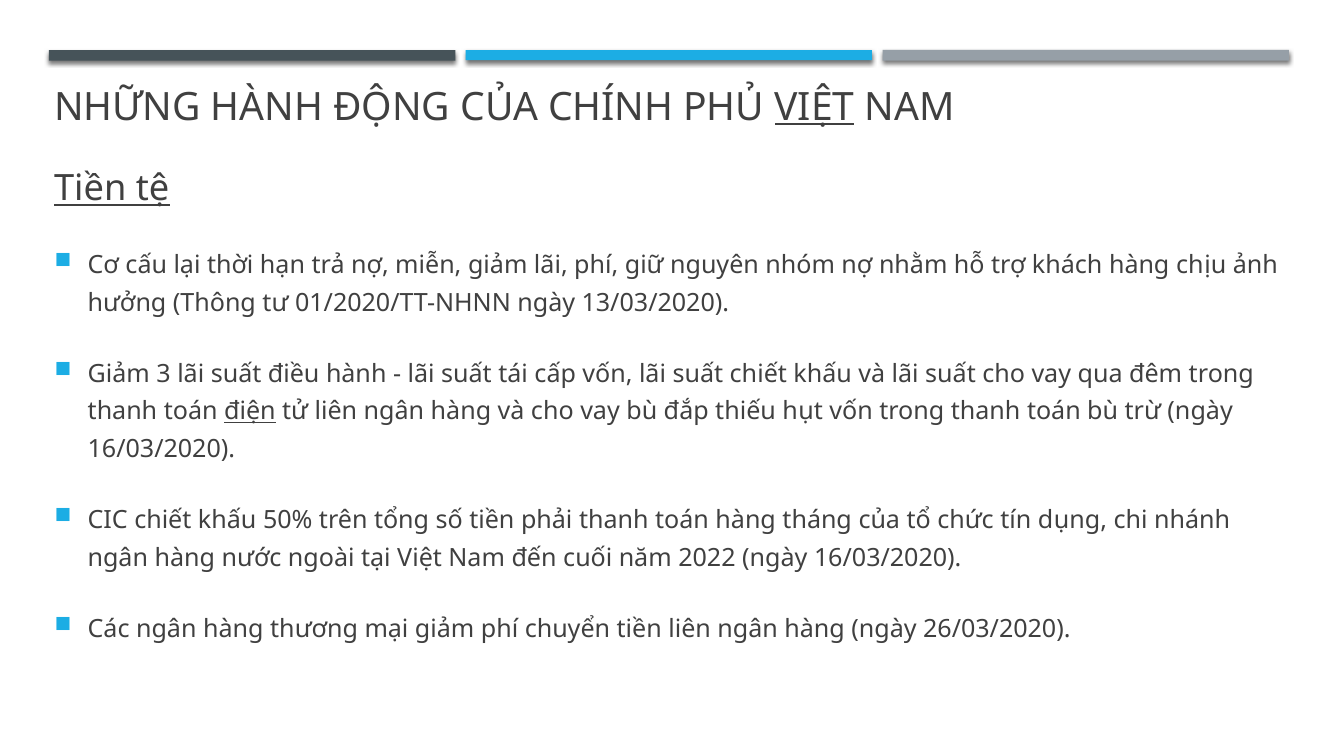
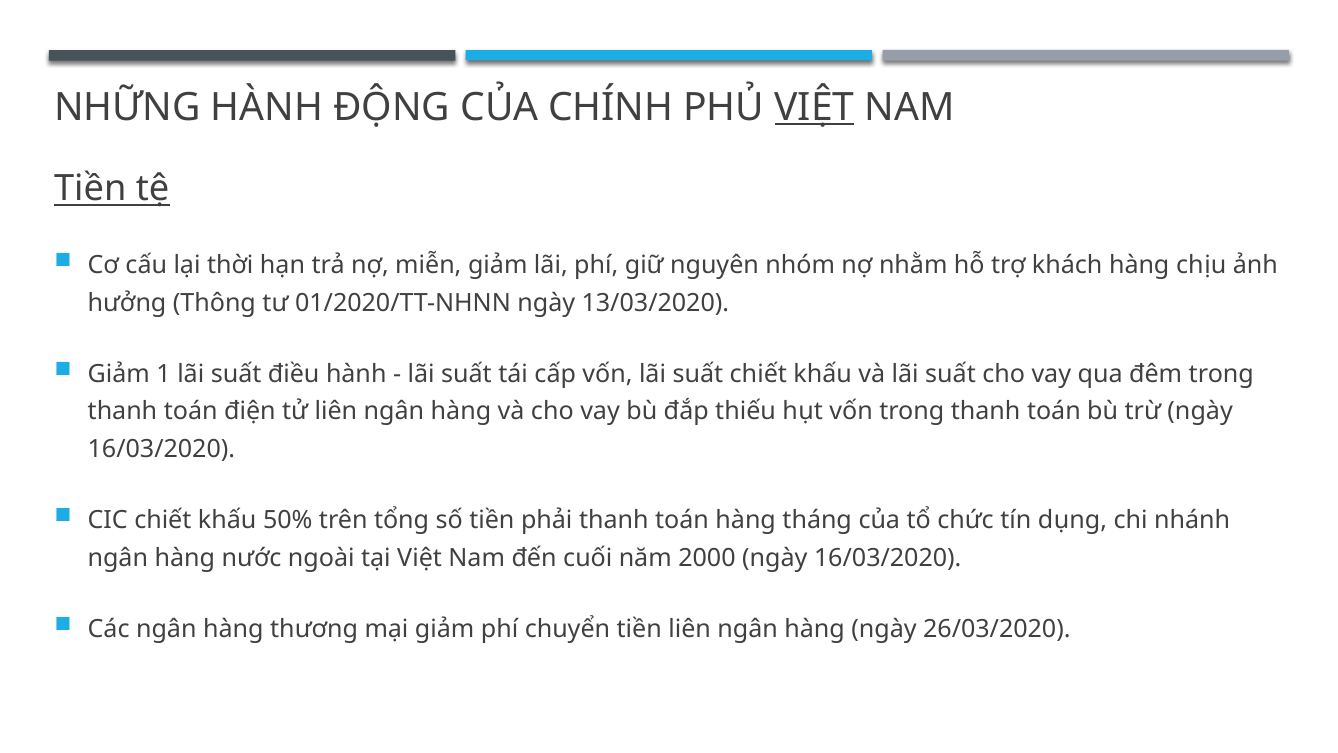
3: 3 -> 1 (164, 374)
điện underline: present -> none (250, 411)
2022: 2022 -> 2000 (707, 558)
